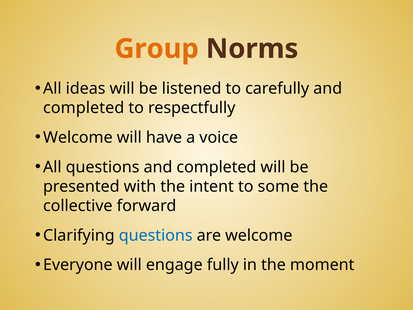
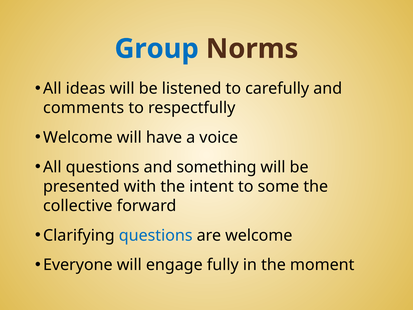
Group colour: orange -> blue (157, 49)
completed: completed -> comments (84, 108)
questions and completed: completed -> something (216, 167)
